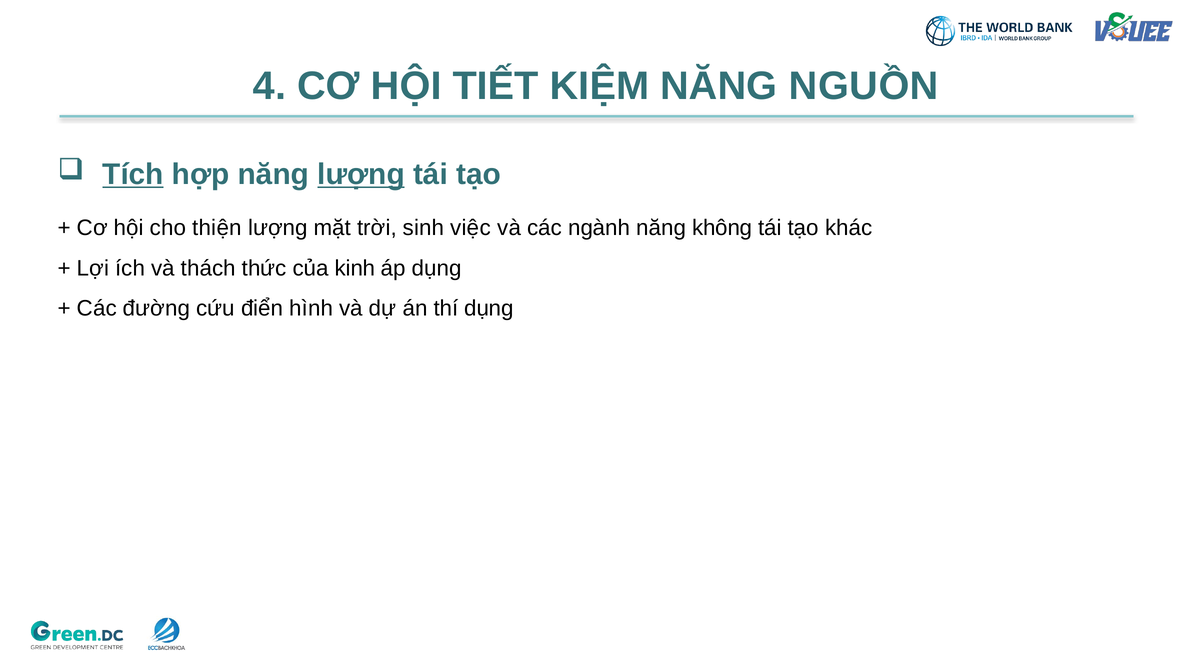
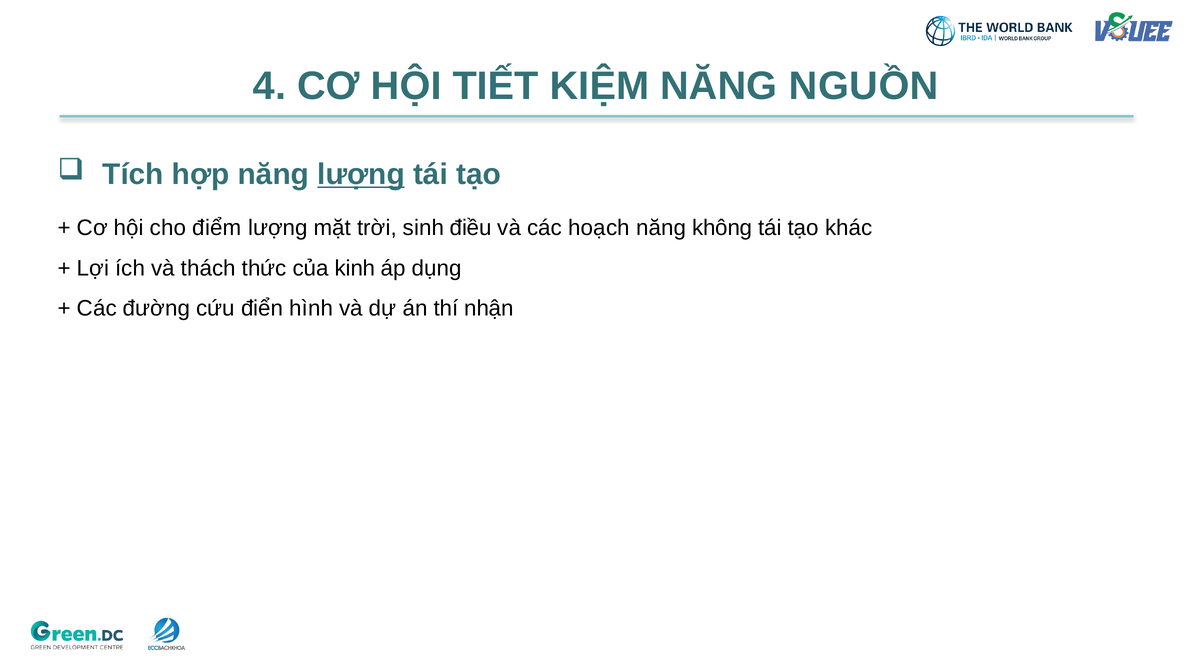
Tích underline: present -> none (133, 174)
thiện: thiện -> điểm (217, 228)
việc: việc -> điều (471, 228)
ngành: ngành -> hoạch (599, 228)
thí dụng: dụng -> nhận (489, 309)
